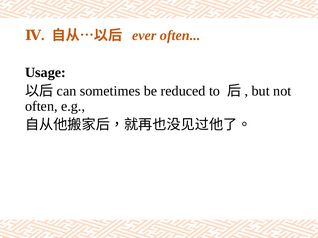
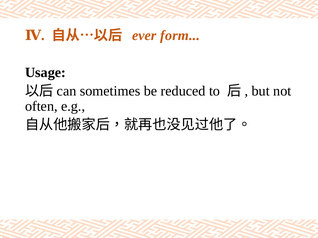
ever often: often -> form (180, 36)
